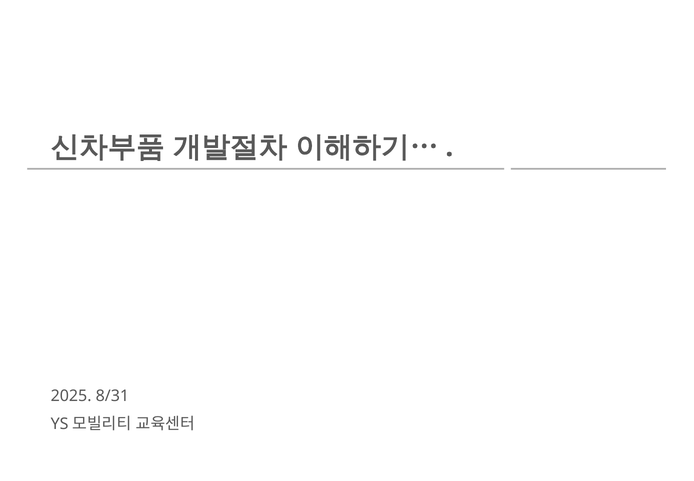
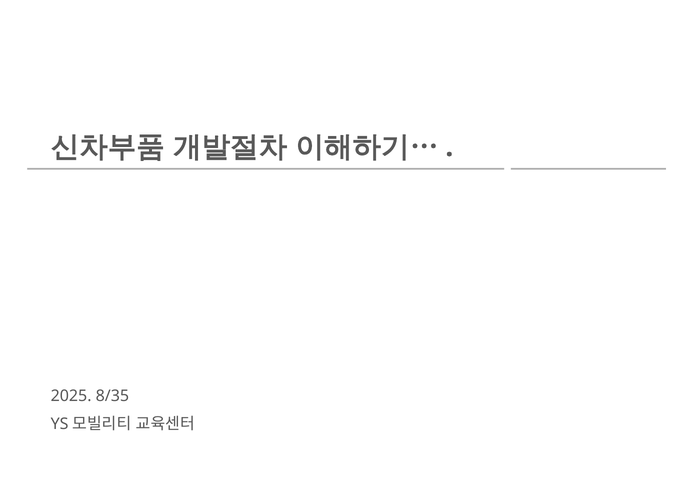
8/31: 8/31 -> 8/35 (112, 395)
